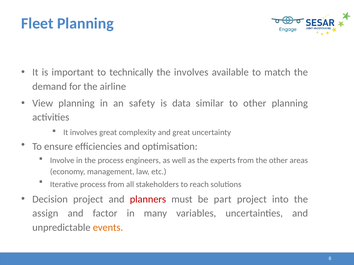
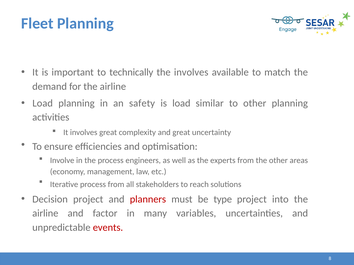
View: View -> Load (43, 103)
is data: data -> load (181, 103)
part: part -> type (223, 199)
assign: assign -> airline (45, 214)
events colour: orange -> red (108, 228)
